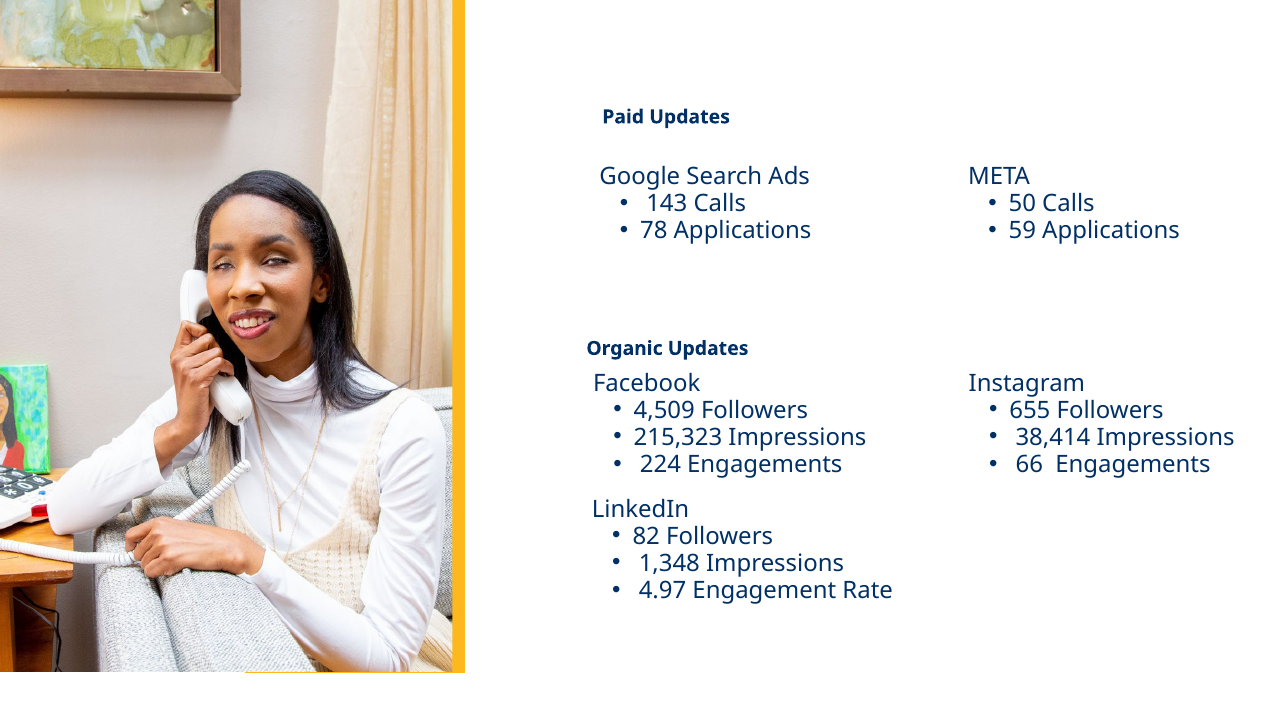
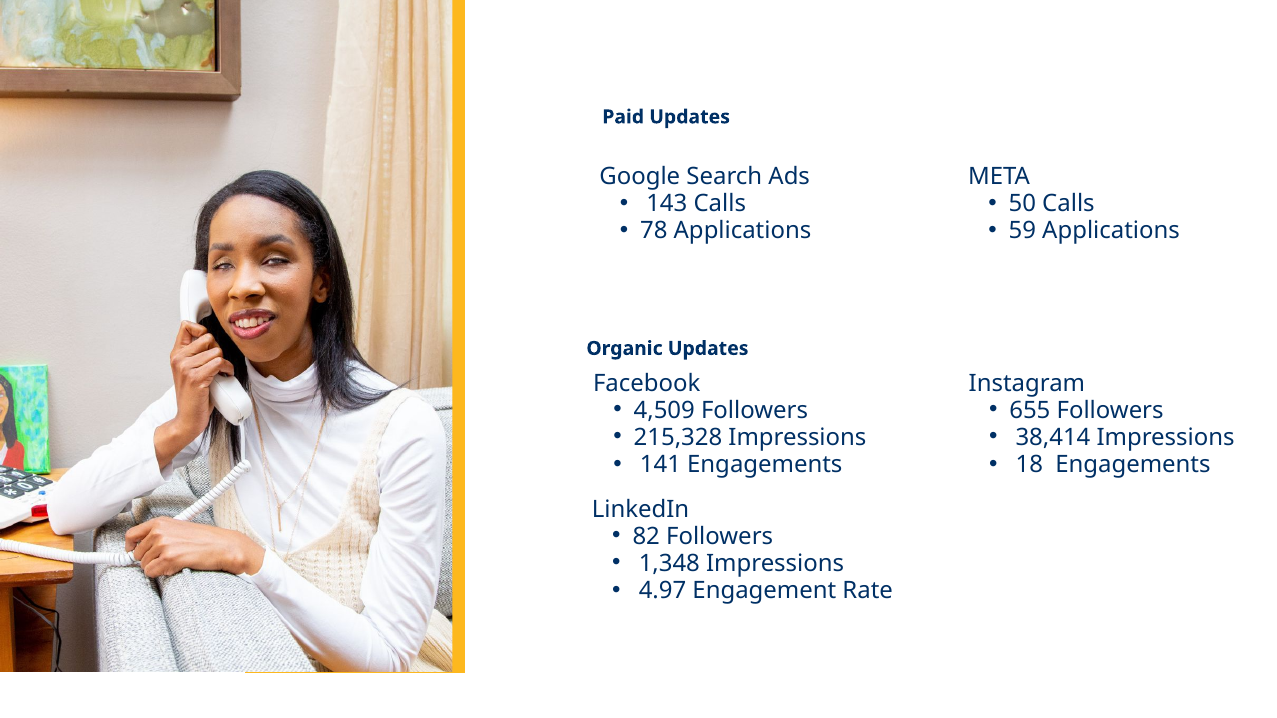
215,323: 215,323 -> 215,328 (678, 438)
224: 224 -> 141 (660, 465)
66: 66 -> 18 (1029, 465)
